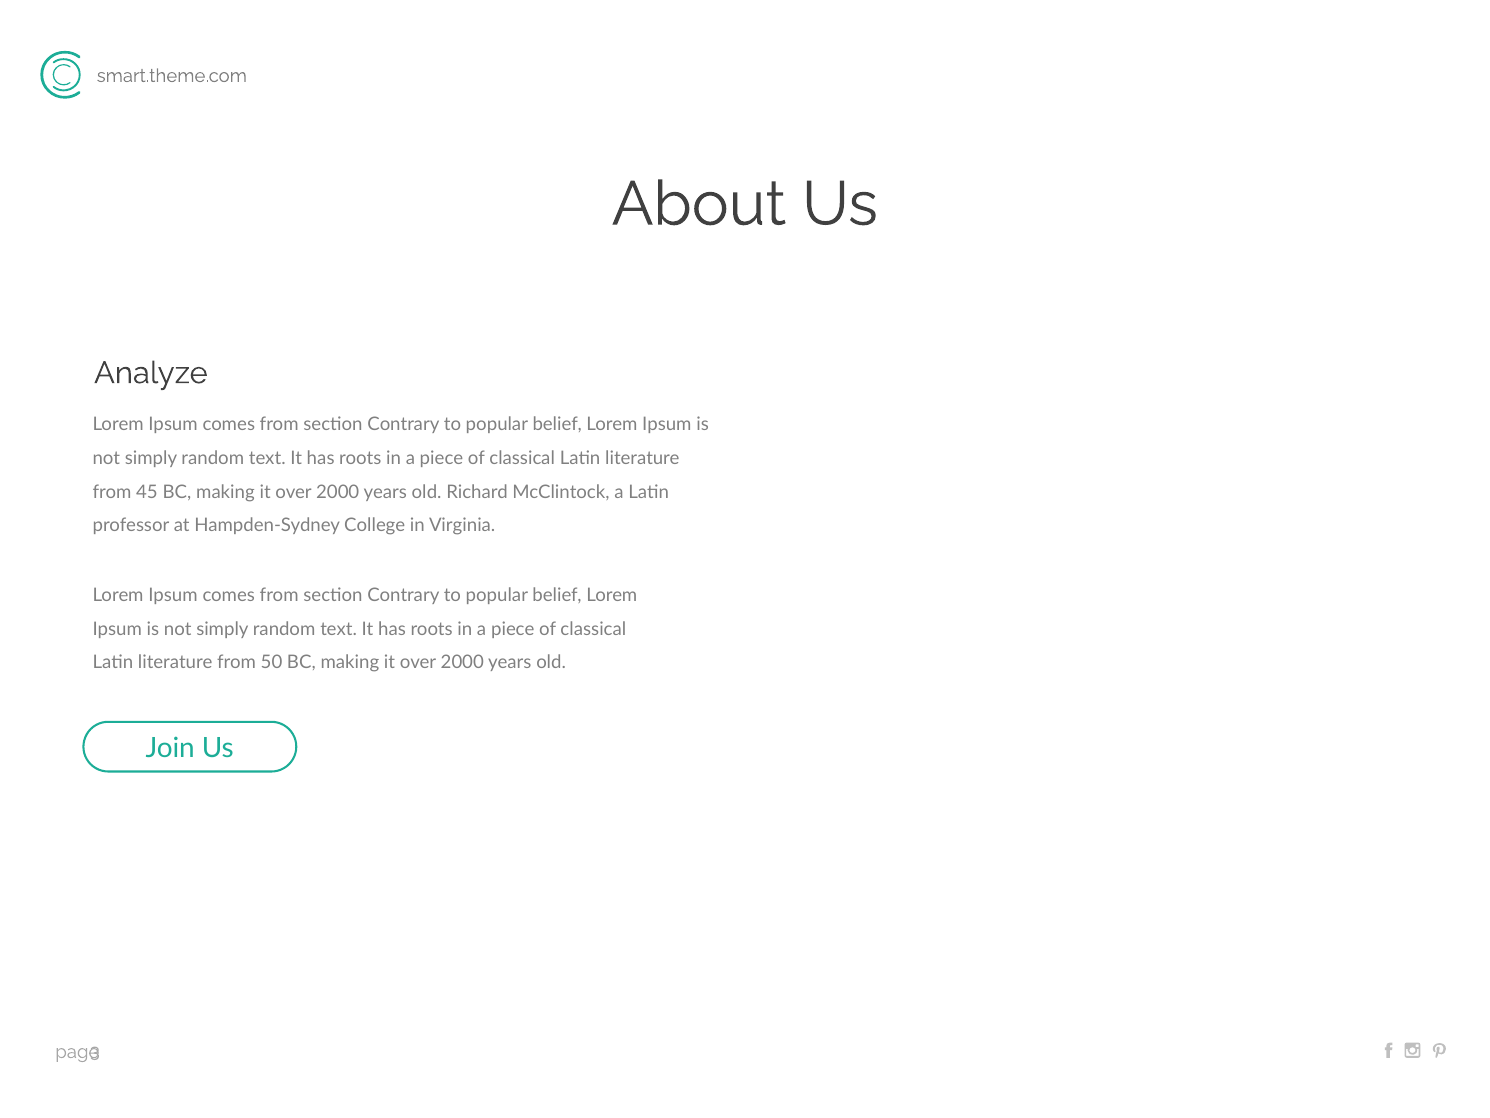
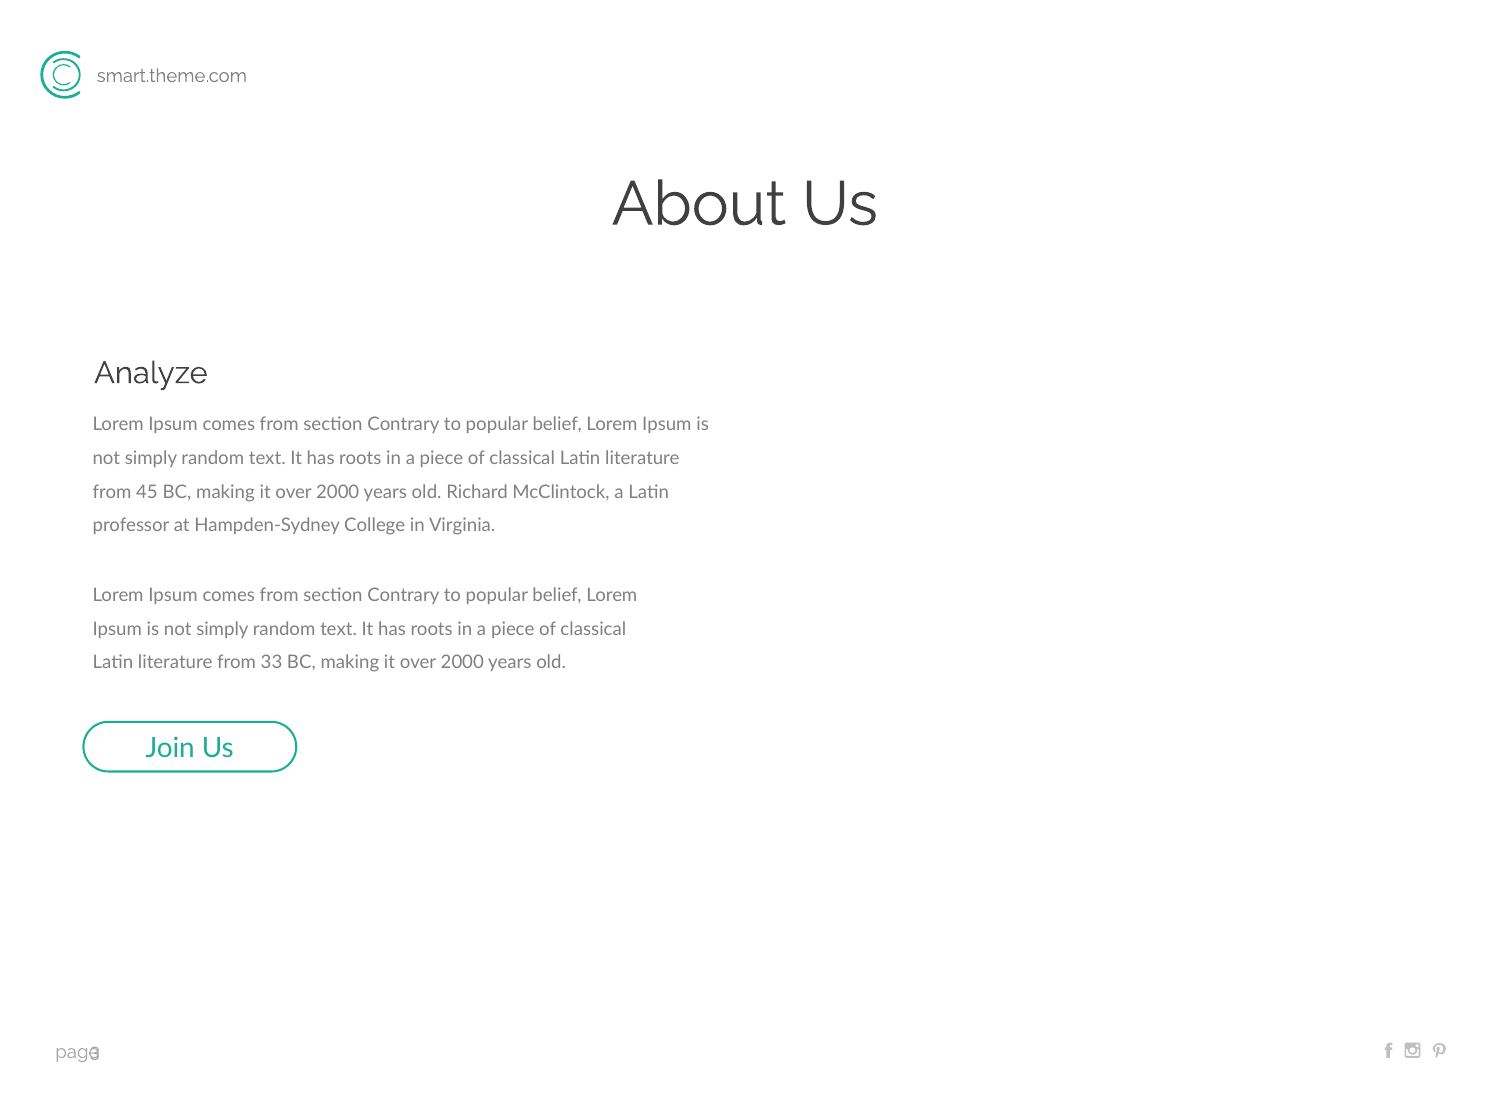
50: 50 -> 33 (272, 662)
